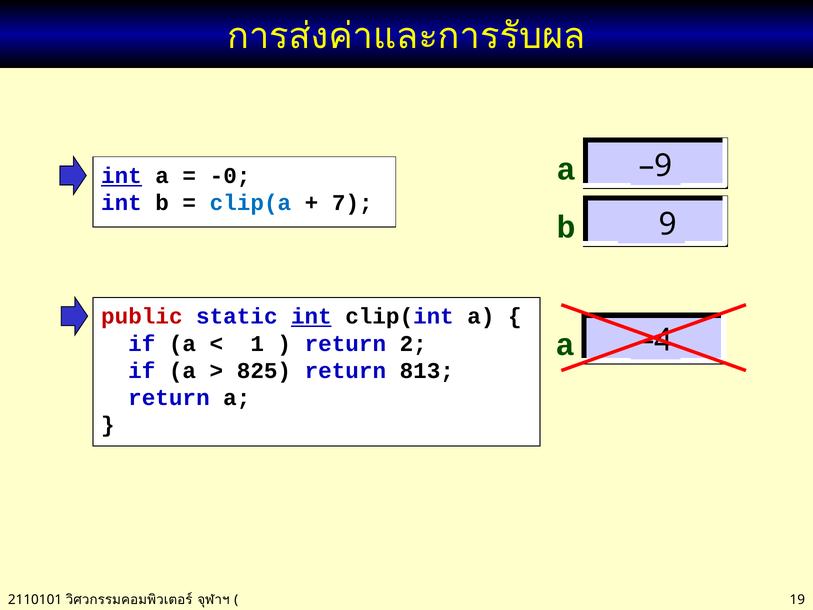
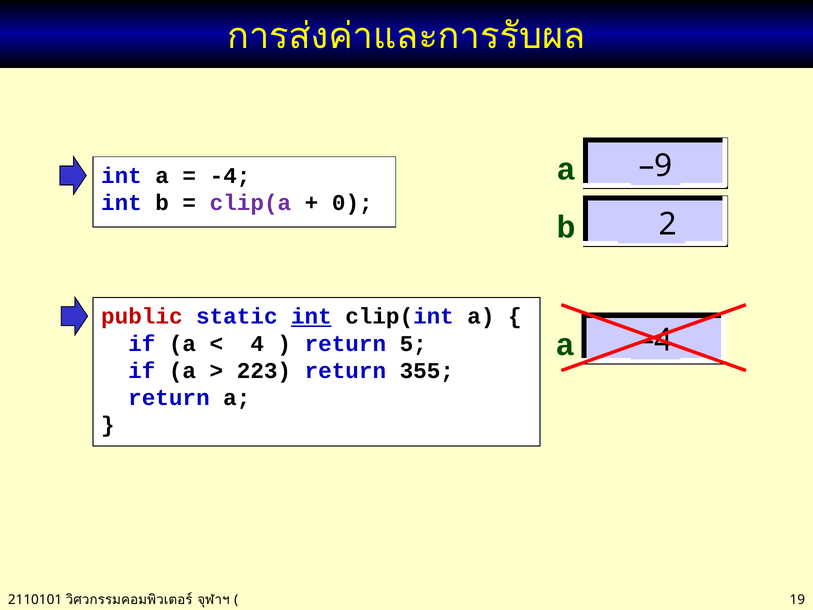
int underline: present -> none (121, 176)
-0: -0 -> -4 (230, 176)
clip(a colour: blue -> purple (250, 203)
7: 7 -> 0 (352, 203)
9: 9 -> 2 (668, 224)
1: 1 -> 4 (257, 343)
2: 2 -> 5 (413, 343)
825: 825 -> 223 (264, 371)
813: 813 -> 355 (427, 371)
